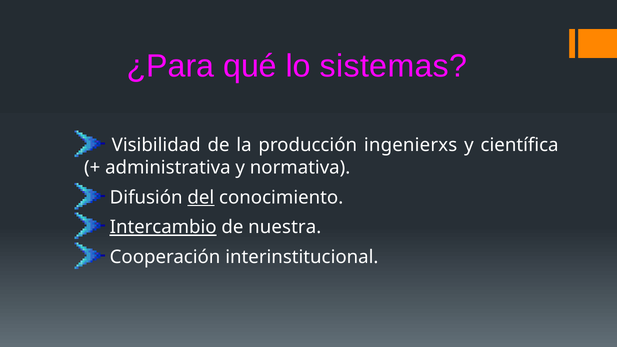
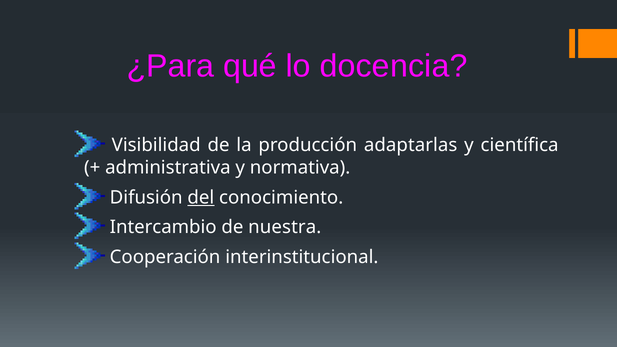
sistemas: sistemas -> docencia (394, 66)
ingenierxs: ingenierxs -> adaptarlas (411, 145)
Intercambio underline: present -> none (163, 227)
